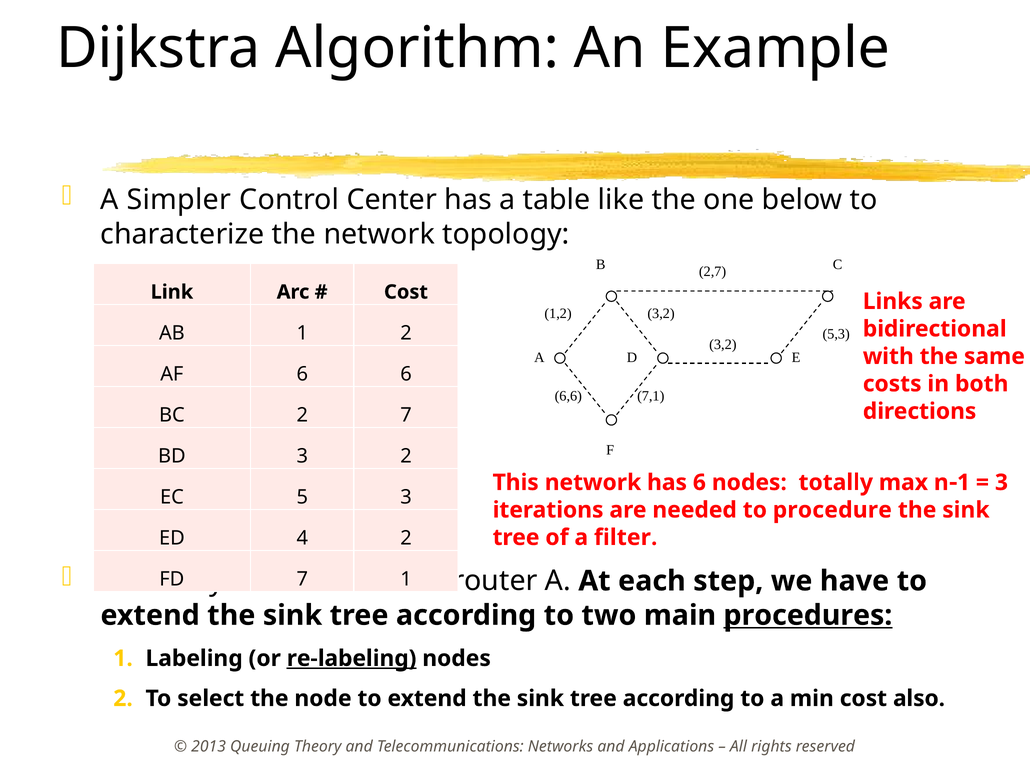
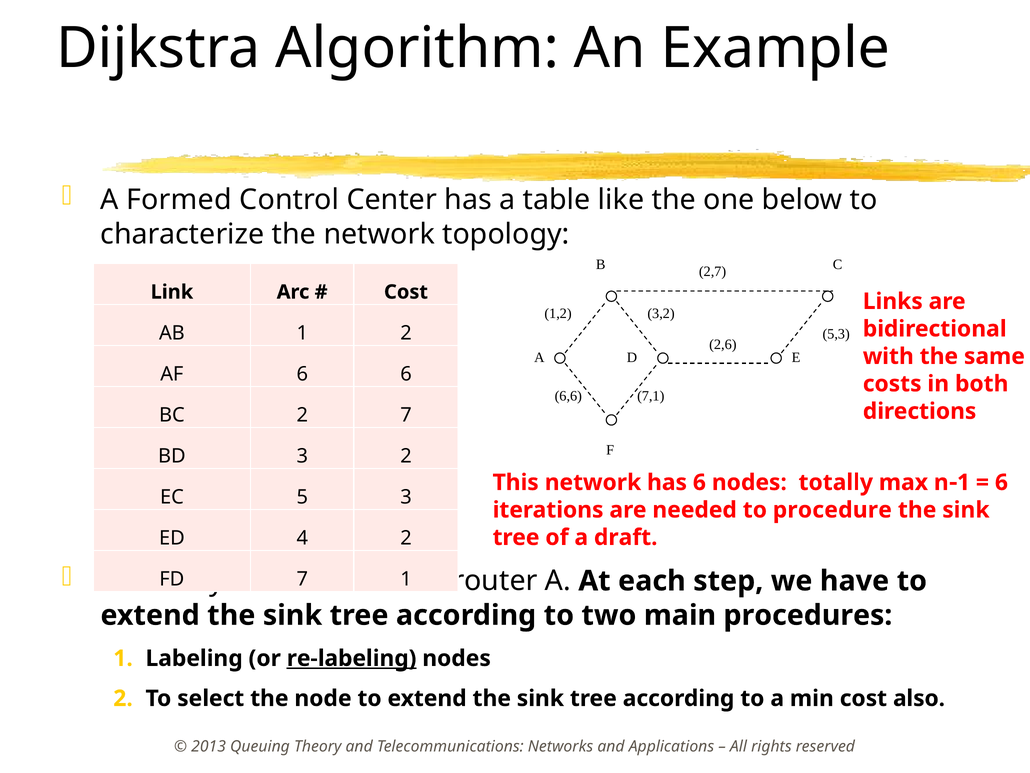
Simpler: Simpler -> Formed (179, 200)
3,2: 3,2 -> 2,6 (723, 344)
3: 3 -> 6 (1001, 482)
filter: filter -> draft (626, 537)
procedures underline: present -> none (808, 615)
